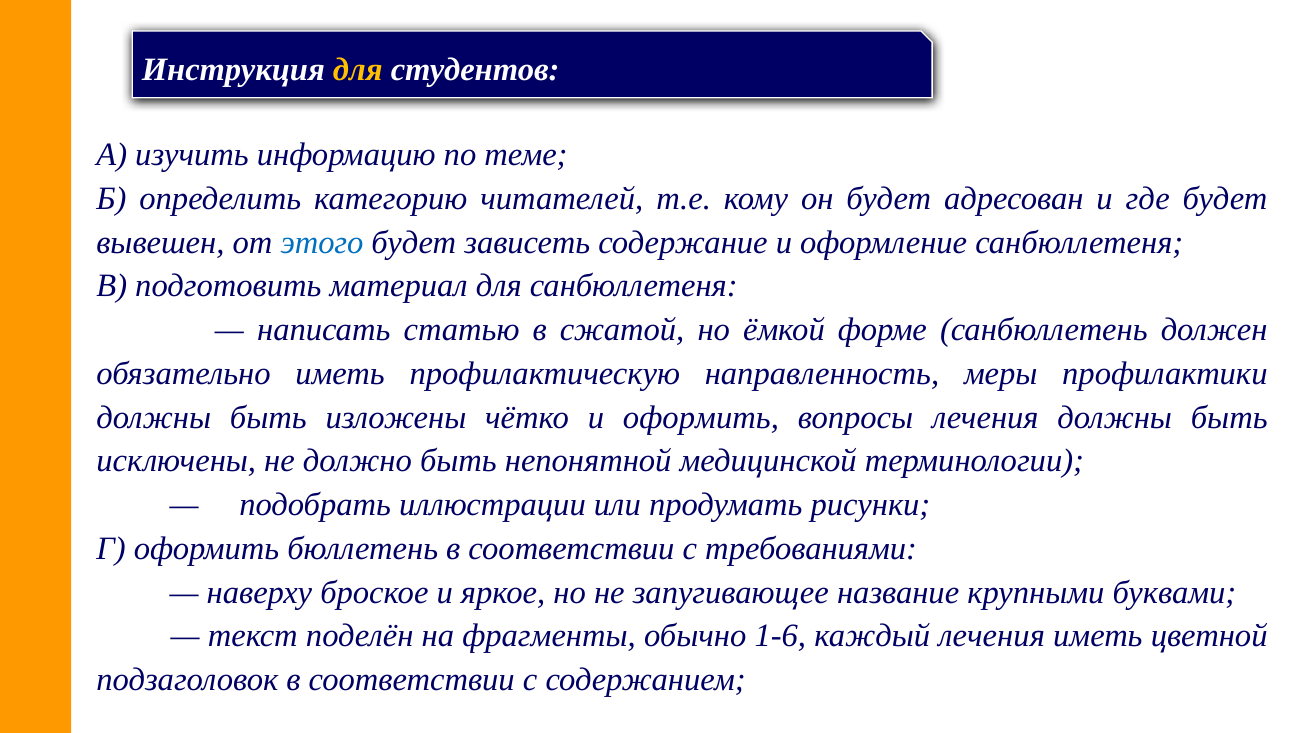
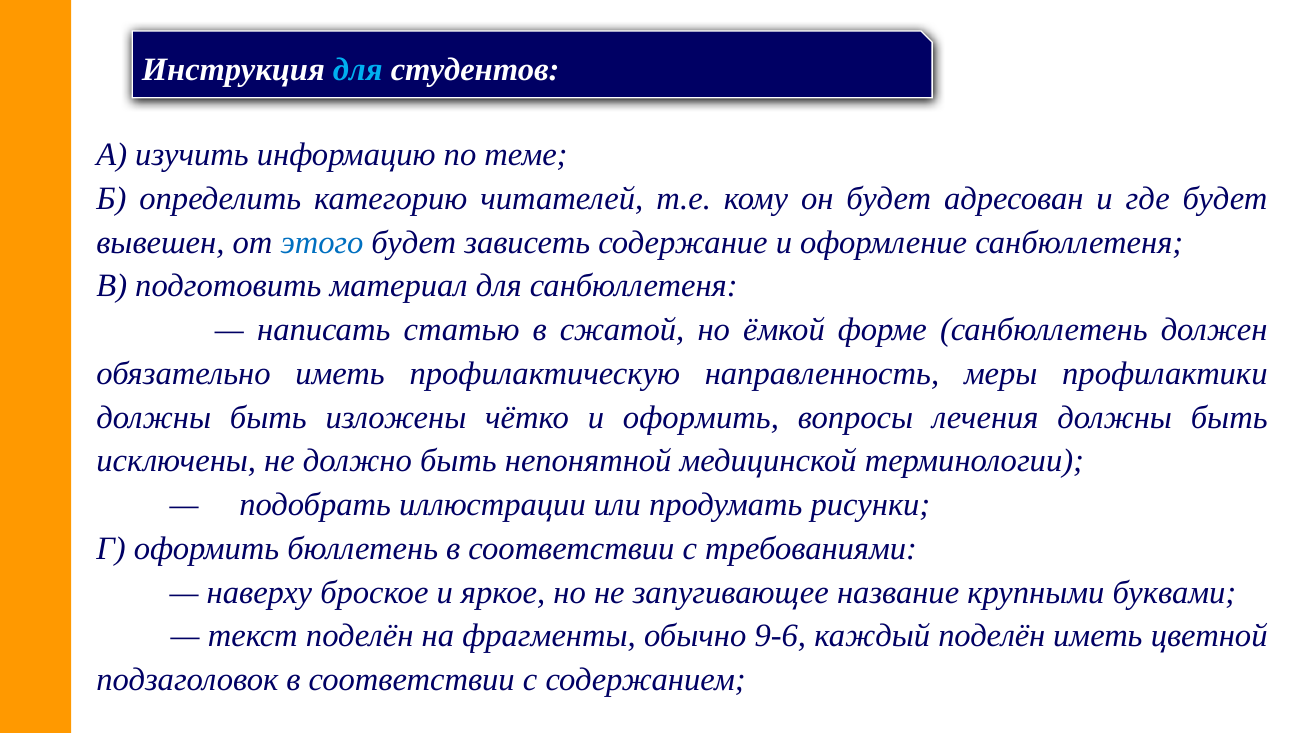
для colour: yellow -> light blue (358, 69)
1-6: 1-6 -> 9-6 (780, 636)
каждый лечения: лечения -> поделён (992, 636)
